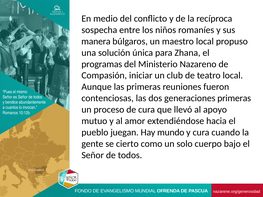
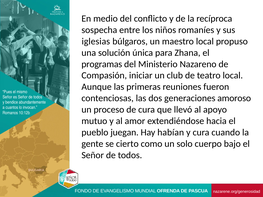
manera: manera -> iglesias (96, 41)
generaciones primeras: primeras -> amoroso (234, 98)
mundo: mundo -> habían (171, 132)
